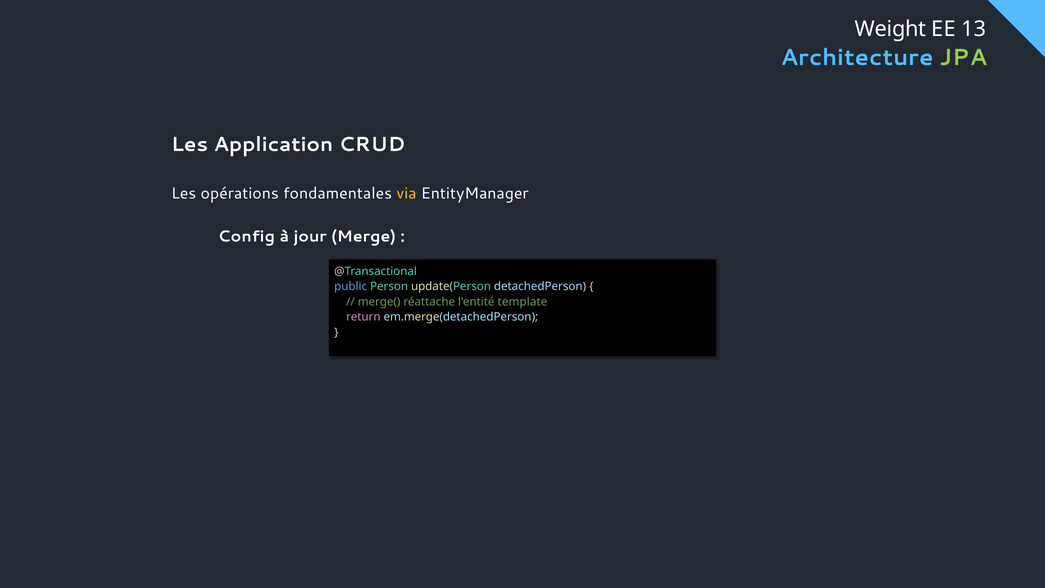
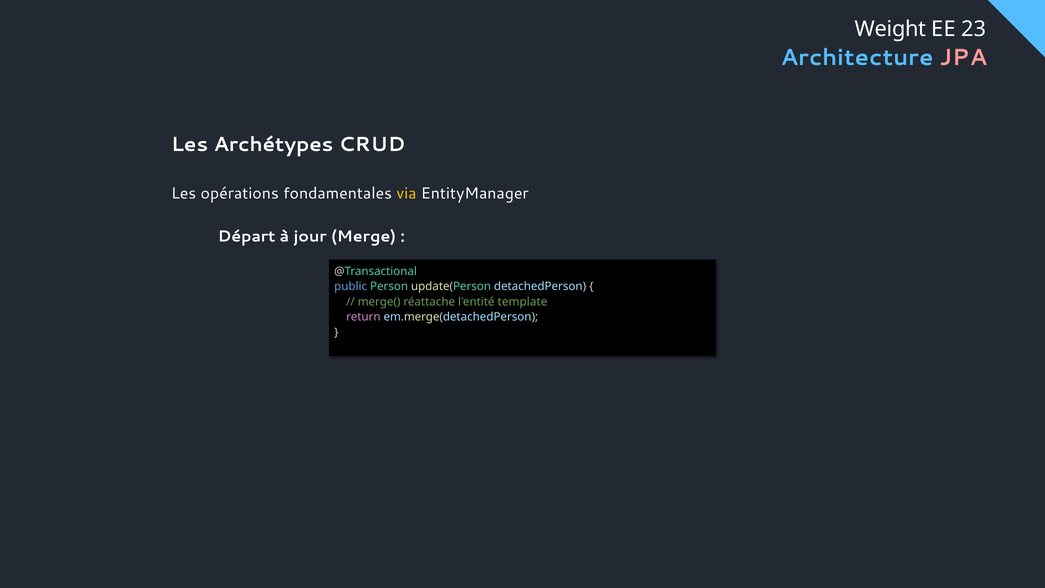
13: 13 -> 23 (974, 29)
JPA colour: light green -> pink (963, 57)
Application: Application -> Archétypes (273, 145)
Config: Config -> Départ (247, 236)
